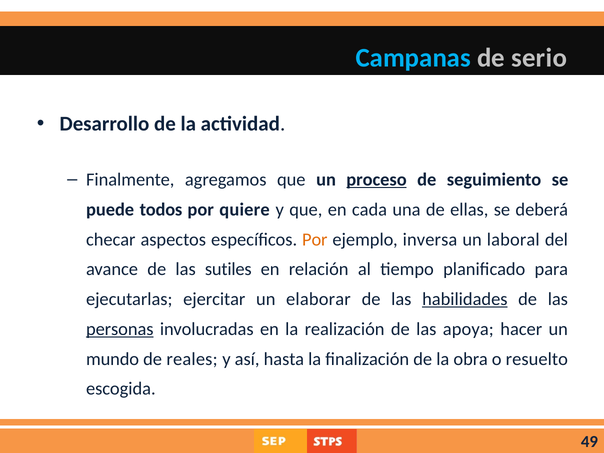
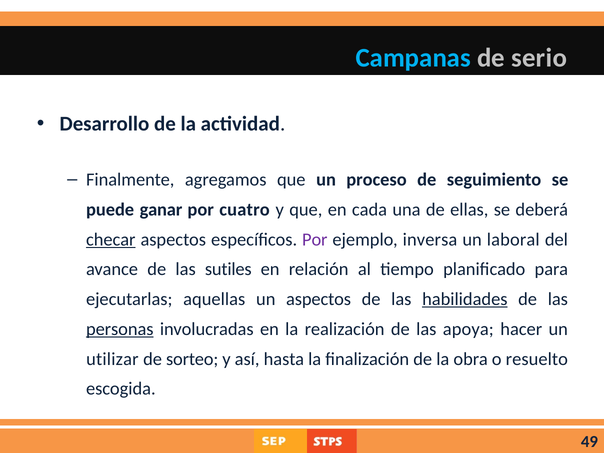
proceso underline: present -> none (377, 180)
todos: todos -> ganar (161, 210)
quiere: quiere -> cuatro (245, 210)
checar underline: none -> present (111, 239)
Por colour: orange -> purple (315, 239)
ejercitar: ejercitar -> aquellas (214, 299)
un elaborar: elaborar -> aspectos (319, 299)
mundo: mundo -> utilizar (112, 359)
reales: reales -> sorteo (192, 359)
